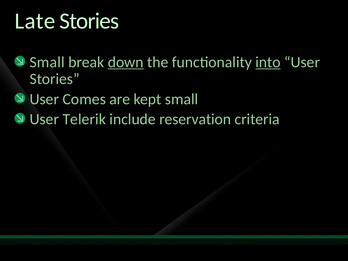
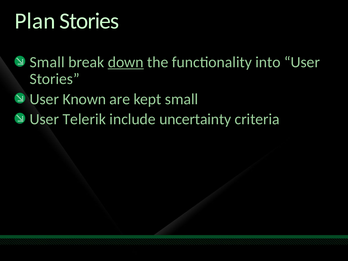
Late: Late -> Plan (35, 21)
into underline: present -> none (268, 62)
Comes: Comes -> Known (84, 99)
reservation: reservation -> uncertainty (195, 119)
